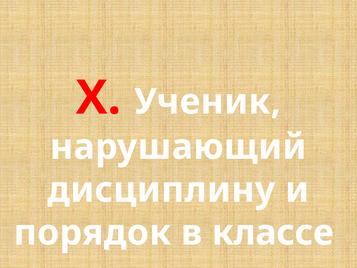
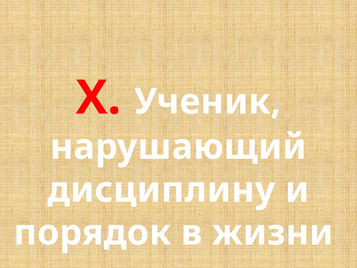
классе: классе -> жизни (273, 233)
